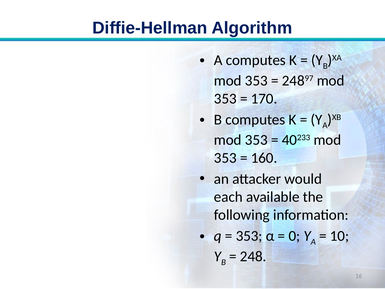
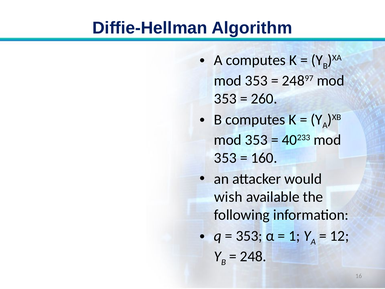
170: 170 -> 260 (264, 98)
each: each -> wish (228, 197)
0: 0 -> 1 (294, 236)
10: 10 -> 12 (339, 236)
